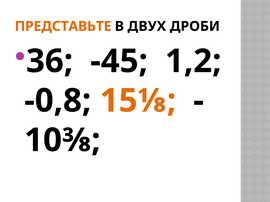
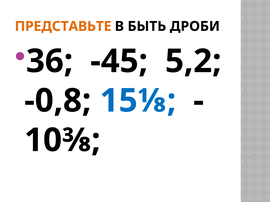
ДВУХ: ДВУХ -> БЫТЬ (147, 26)
1,2: 1,2 -> 5,2 (193, 61)
15⅛ colour: orange -> blue (138, 101)
